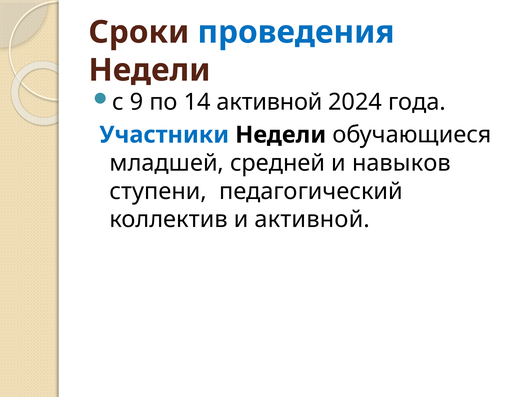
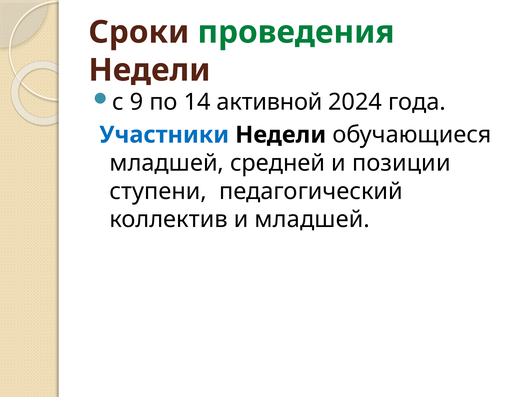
проведения colour: blue -> green (296, 32)
навыков: навыков -> позиции (401, 163)
и активной: активной -> младшей (312, 220)
